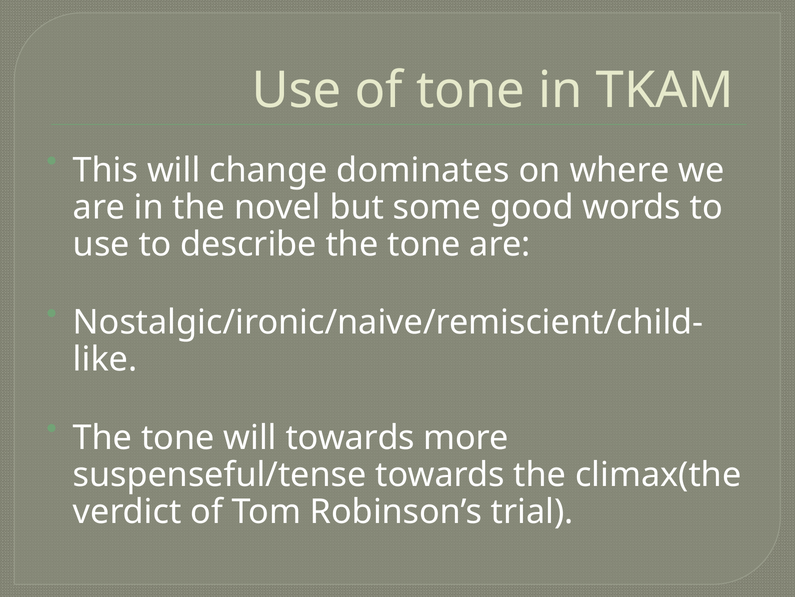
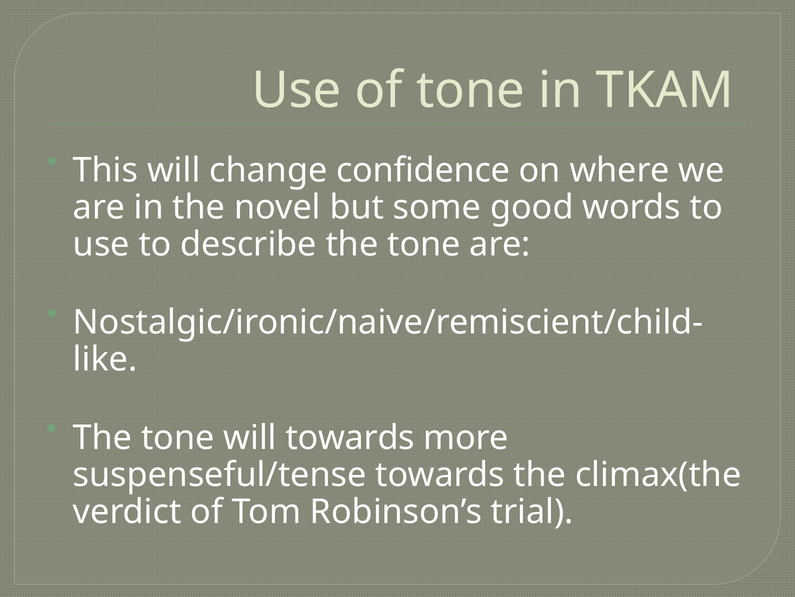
dominates: dominates -> confidence (423, 170)
